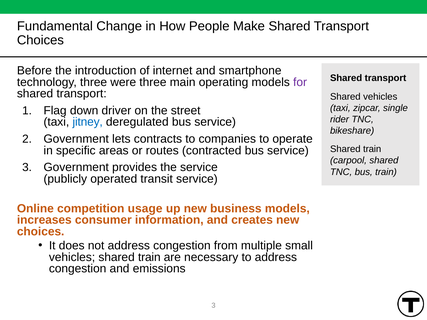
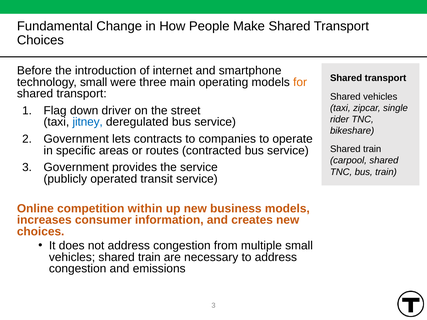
technology three: three -> small (94, 82)
for colour: purple -> orange (300, 82)
usage: usage -> within (145, 209)
